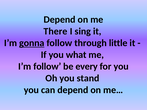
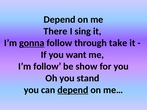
little: little -> take (118, 43)
what: what -> want (76, 55)
every: every -> show (87, 67)
depend underline: none -> present (73, 90)
